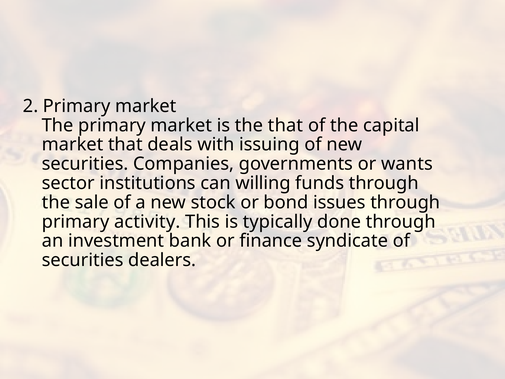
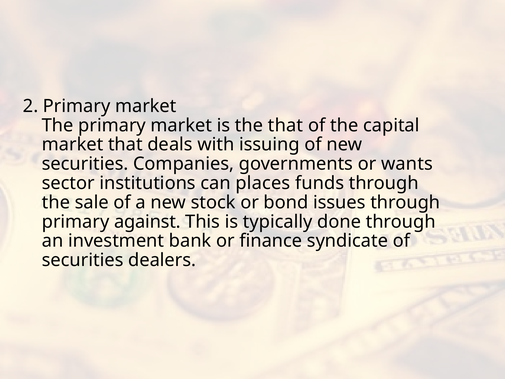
willing: willing -> places (263, 183)
activity: activity -> against (147, 222)
